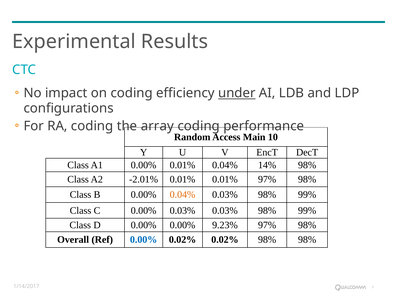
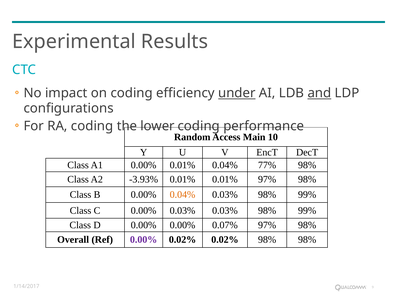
and underline: none -> present (319, 93)
array: array -> lower (157, 126)
14%: 14% -> 77% (267, 165)
-2.01%: -2.01% -> -3.93% (144, 179)
9.23%: 9.23% -> 0.07% (225, 225)
0.00% colour: blue -> purple (144, 239)
